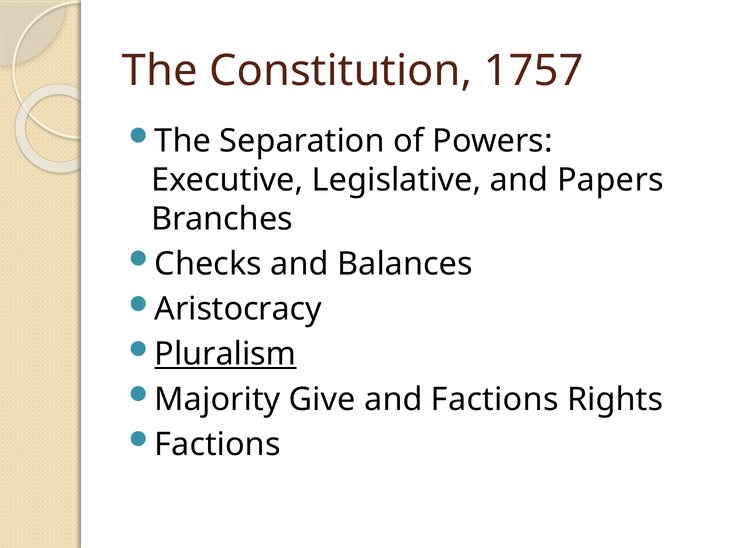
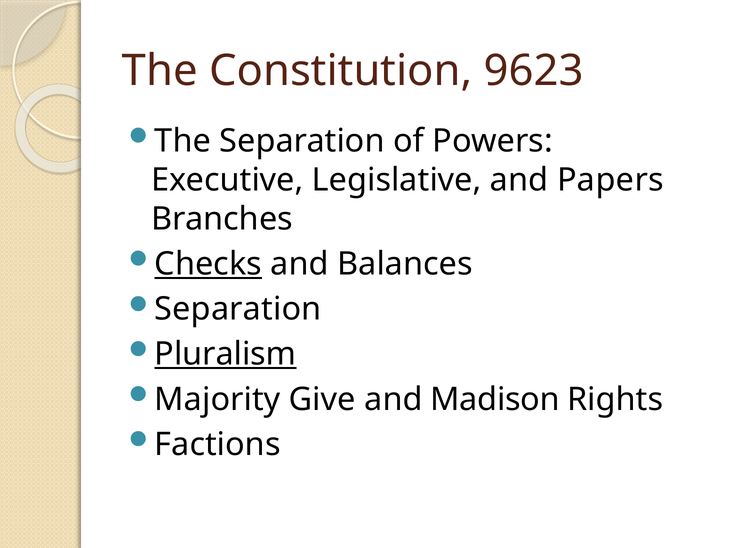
1757: 1757 -> 9623 (534, 71)
Checks underline: none -> present (208, 264)
Aristocracy: Aristocracy -> Separation (238, 309)
and Factions: Factions -> Madison (495, 400)
